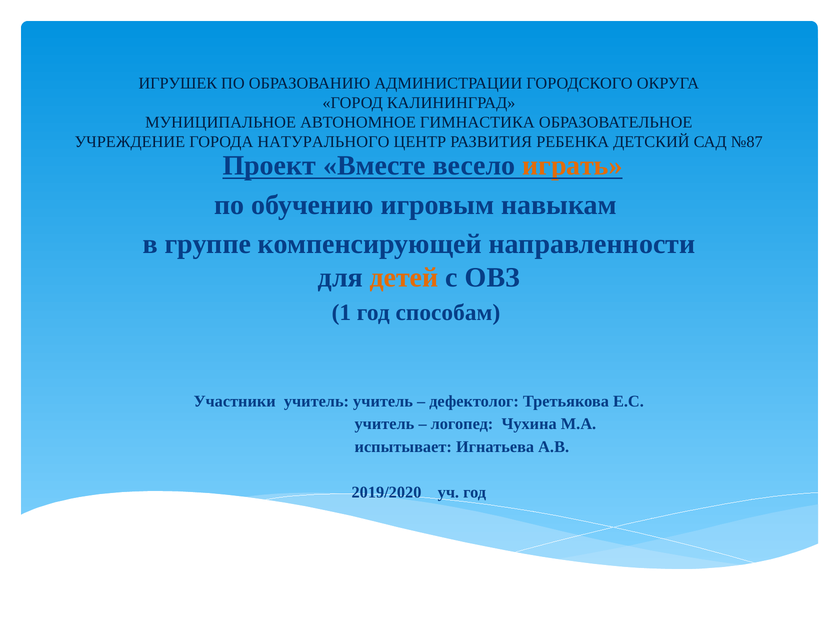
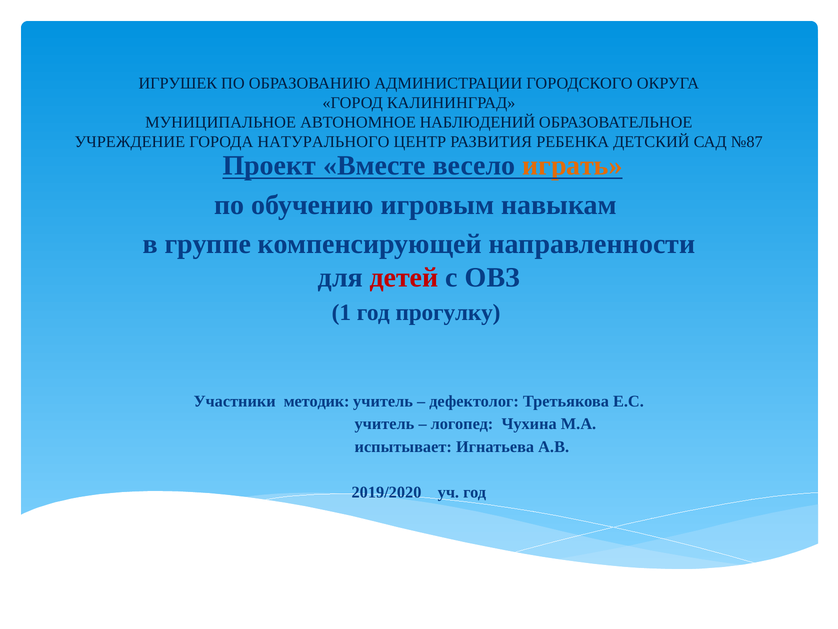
ГИМНАСТИКА: ГИМНАСТИКА -> НАБЛЮДЕНИЙ (477, 122)
детей colour: orange -> red (404, 277)
способам: способам -> прогулку (448, 312)
Участники учитель: учитель -> методик (317, 401)
